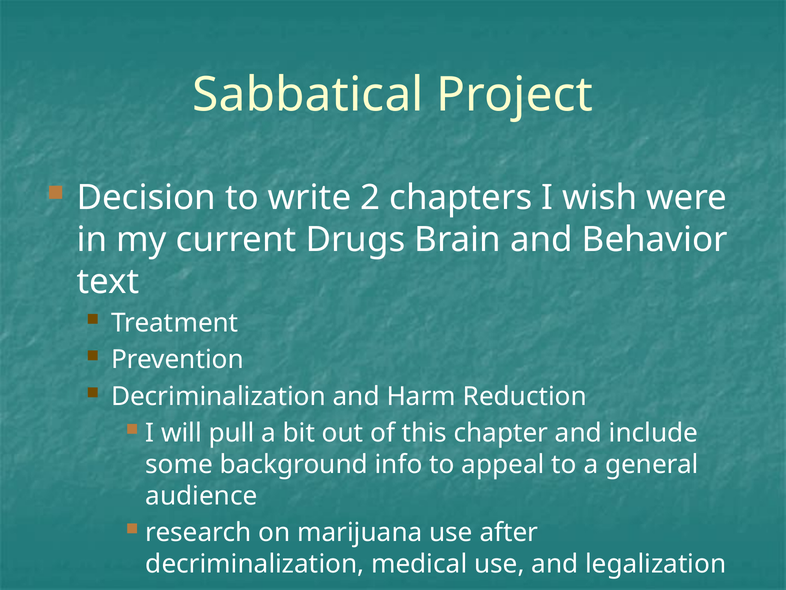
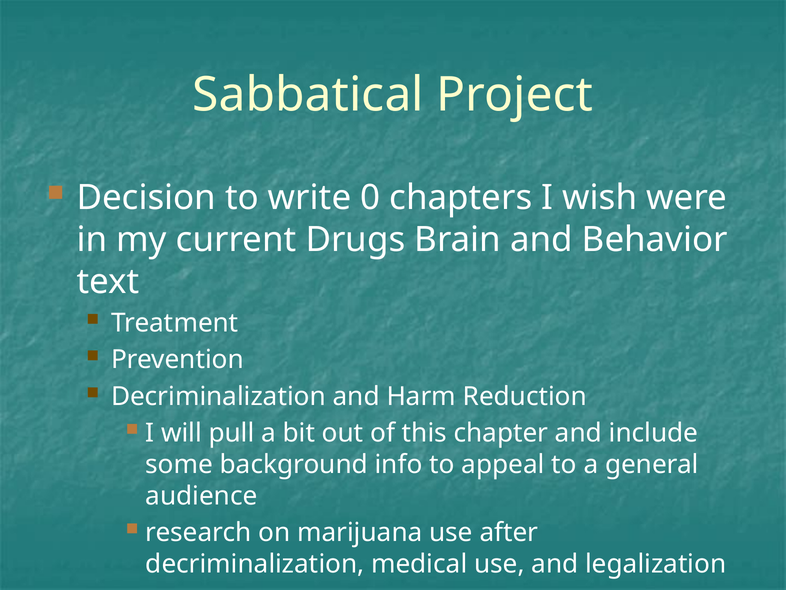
2: 2 -> 0 (370, 198)
